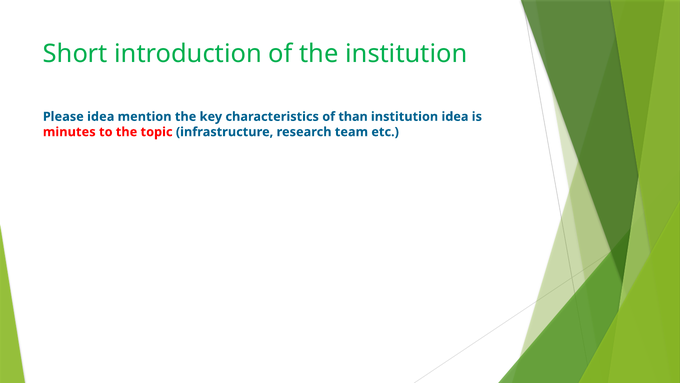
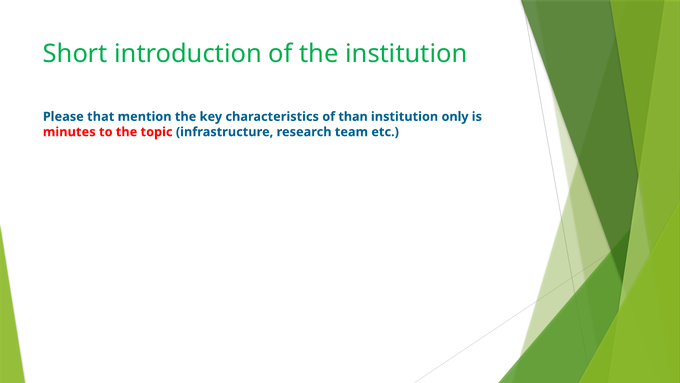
Please idea: idea -> that (101, 117)
institution idea: idea -> only (455, 117)
